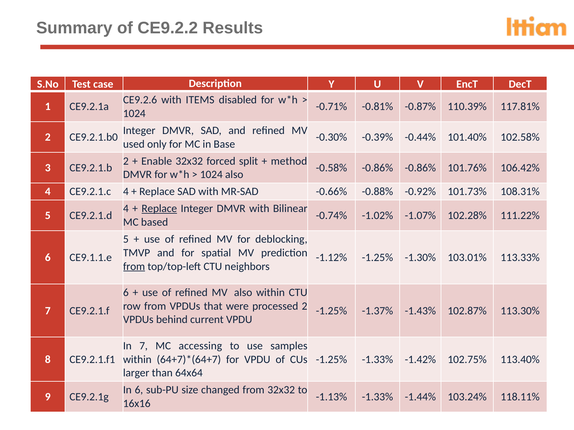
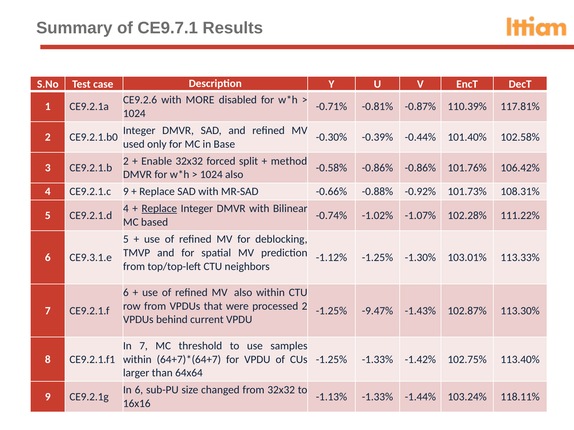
CE9.2.2: CE9.2.2 -> CE9.7.1 (168, 28)
ITEMS: ITEMS -> MORE (200, 100)
CE9.2.1.c 4: 4 -> 9 (126, 192)
CE9.1.1.e: CE9.1.1.e -> CE9.3.1.e (91, 258)
from underline: present -> none (134, 267)
-1.37%: -1.37% -> -9.47% (377, 311)
accessing: accessing -> threshold (200, 346)
